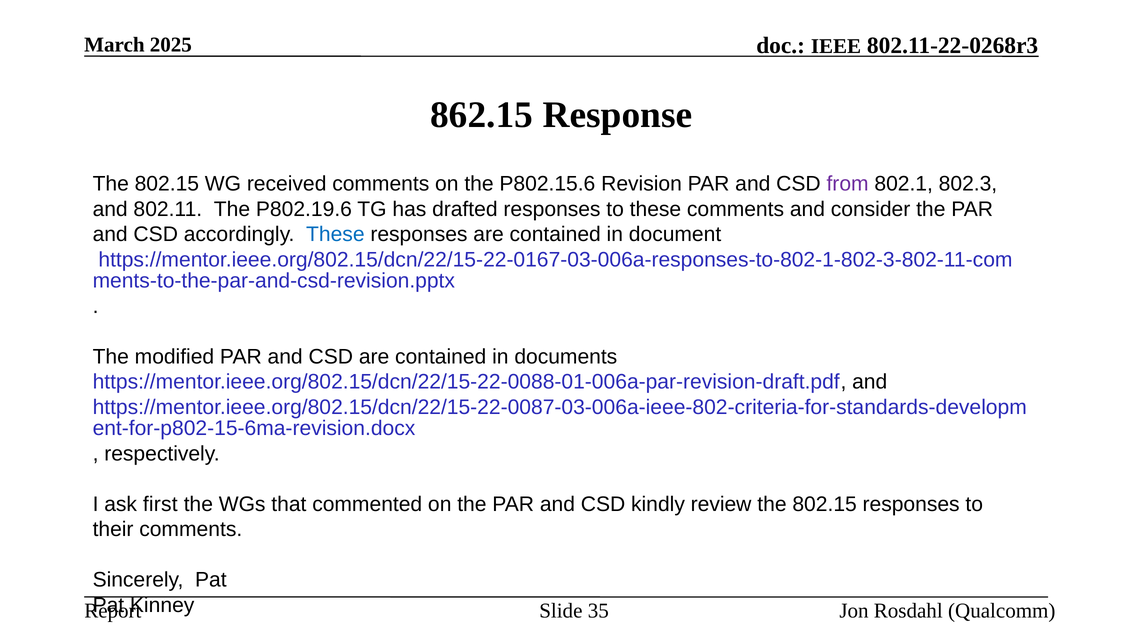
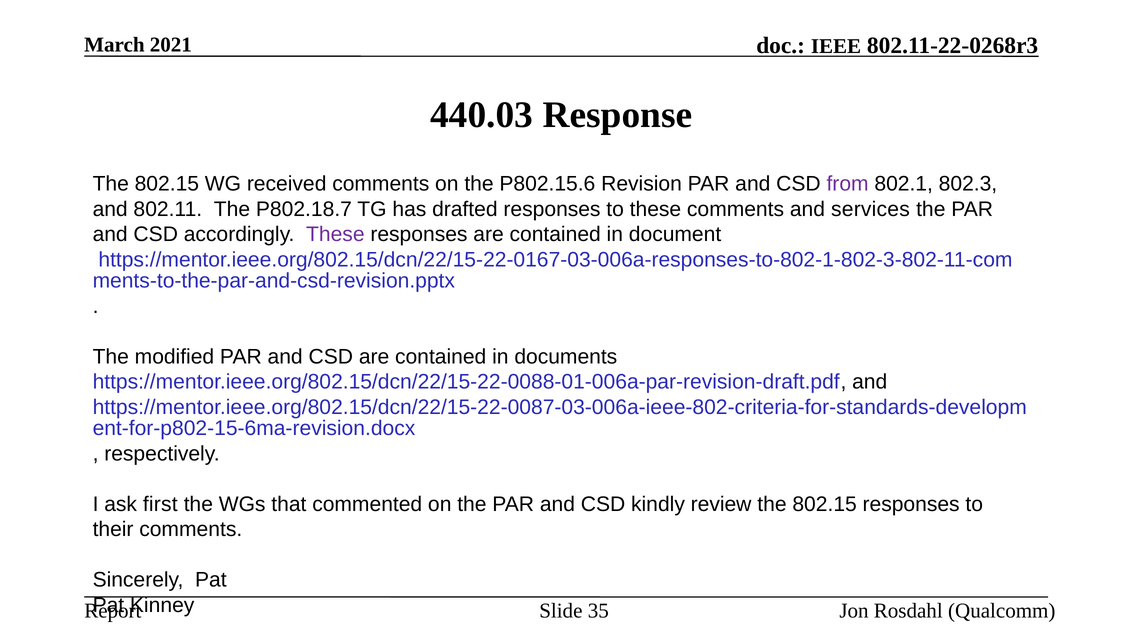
2025: 2025 -> 2021 (171, 45)
862.15: 862.15 -> 440.03 (482, 115)
P802.19.6: P802.19.6 -> P802.18.7 (304, 209)
consider: consider -> services (870, 209)
These colour: blue -> purple (335, 234)
